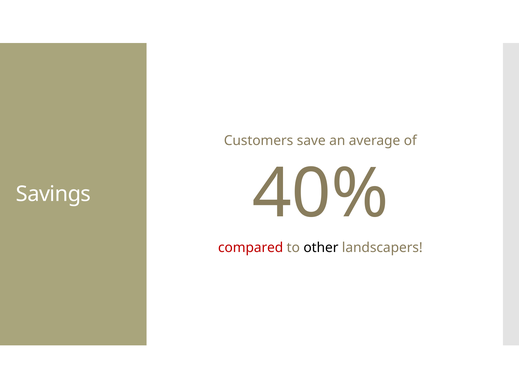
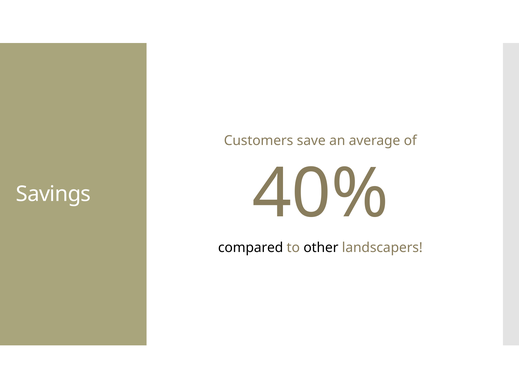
compared colour: red -> black (251, 248)
